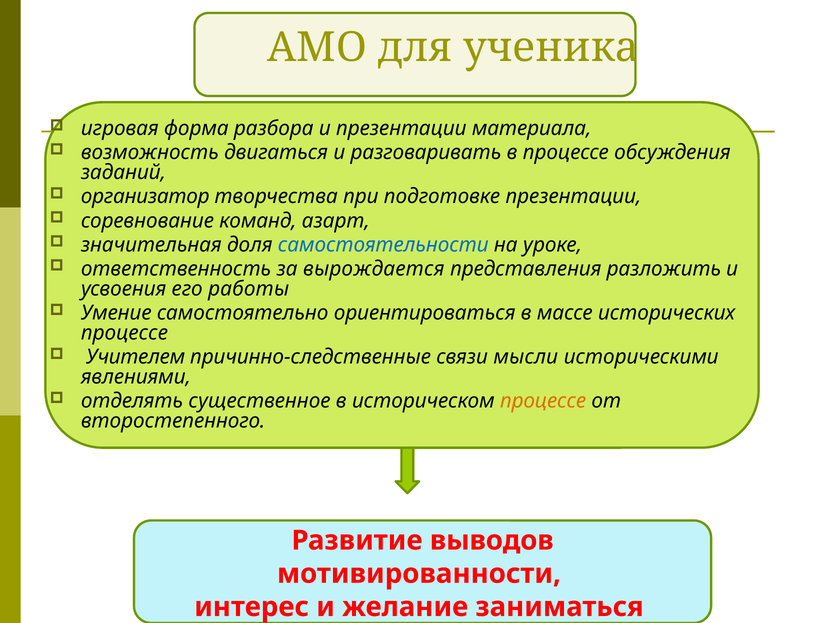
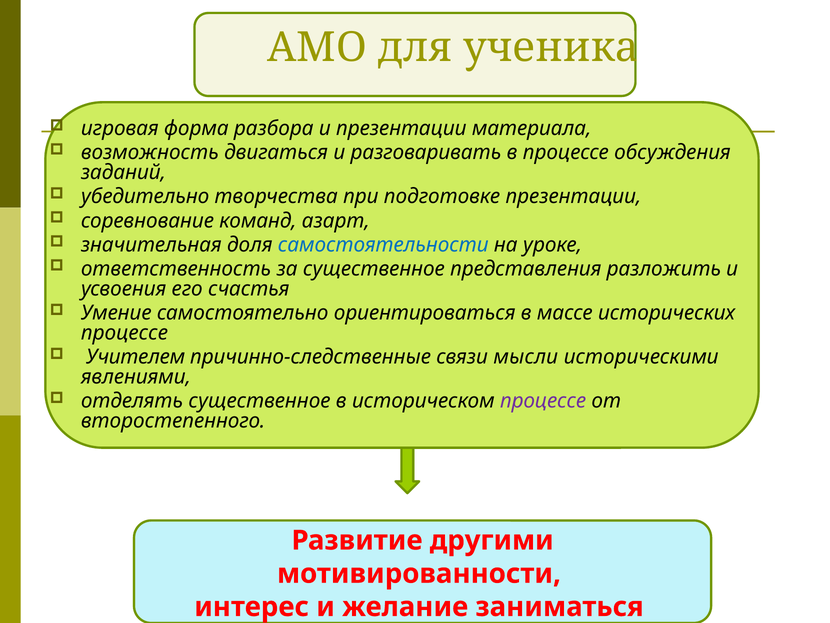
организатор: организатор -> убедительно (145, 196)
за вырождается: вырождается -> существенное (374, 269)
работы: работы -> счастья (249, 289)
процессе colour: orange -> purple (543, 401)
выводов: выводов -> другими (492, 540)
